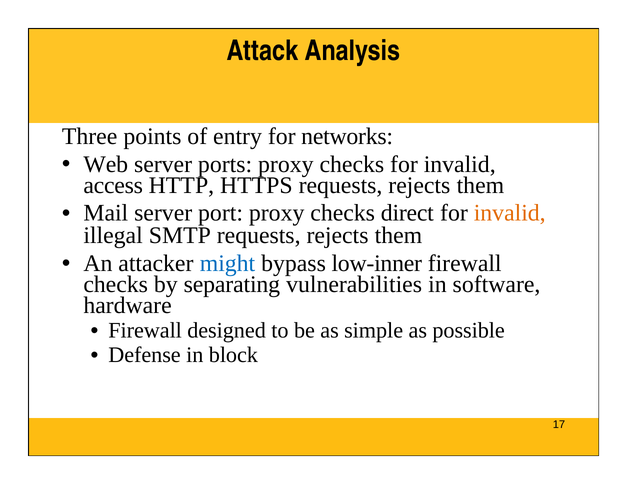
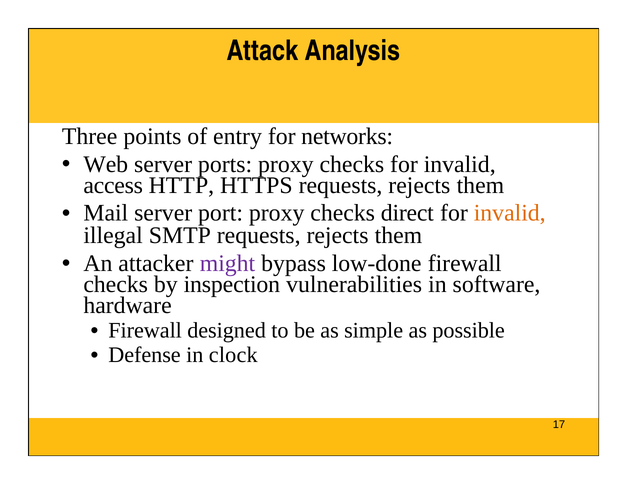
might colour: blue -> purple (227, 264)
low-inner: low-inner -> low-done (377, 264)
separating: separating -> inspection (232, 285)
block: block -> clock (233, 355)
